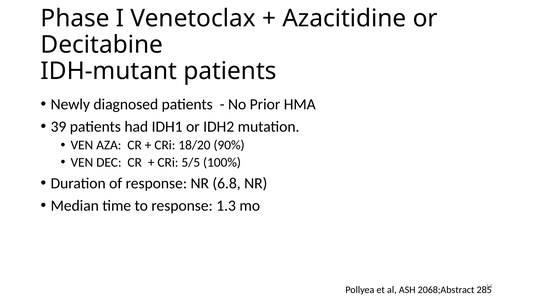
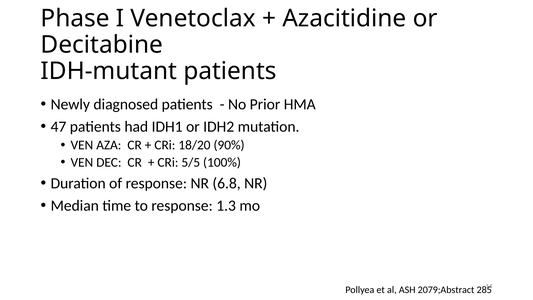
39: 39 -> 47 (58, 127)
2068;Abstract: 2068;Abstract -> 2079;Abstract (446, 290)
